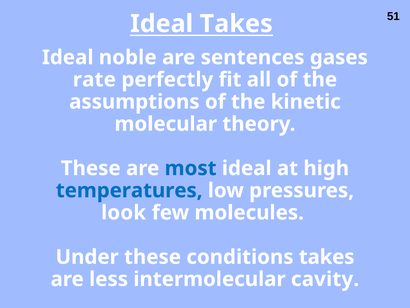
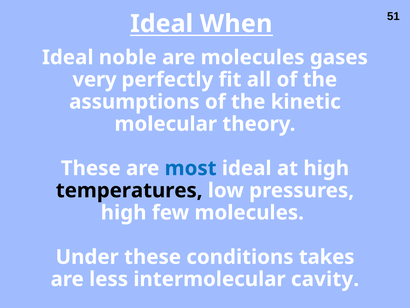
Ideal Takes: Takes -> When (236, 24)
are sentences: sentences -> molecules (253, 57)
rate: rate -> very (95, 80)
temperatures colour: blue -> black (129, 190)
look: look -> high (124, 212)
